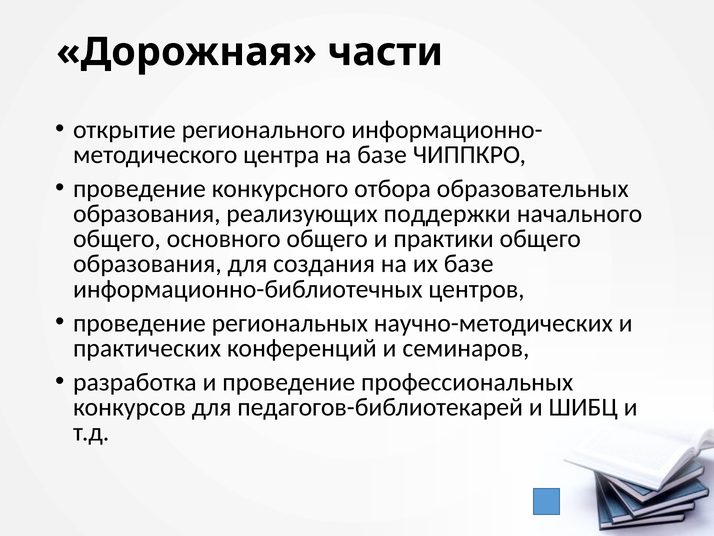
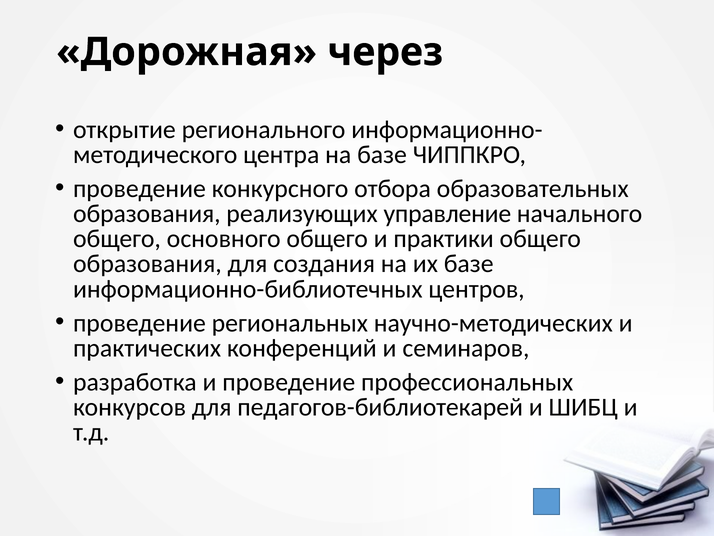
части: части -> через (385, 52)
поддержки: поддержки -> управление (447, 214)
